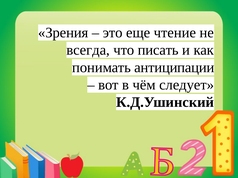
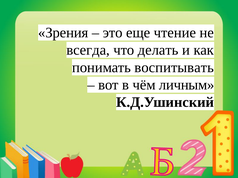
писать: писать -> делать (158, 50)
антиципации: антиципации -> воспитывать (174, 68)
следует: следует -> личным (187, 85)
